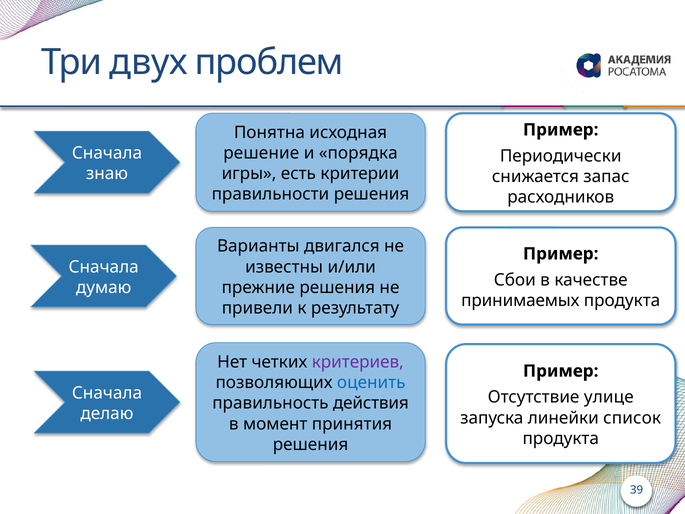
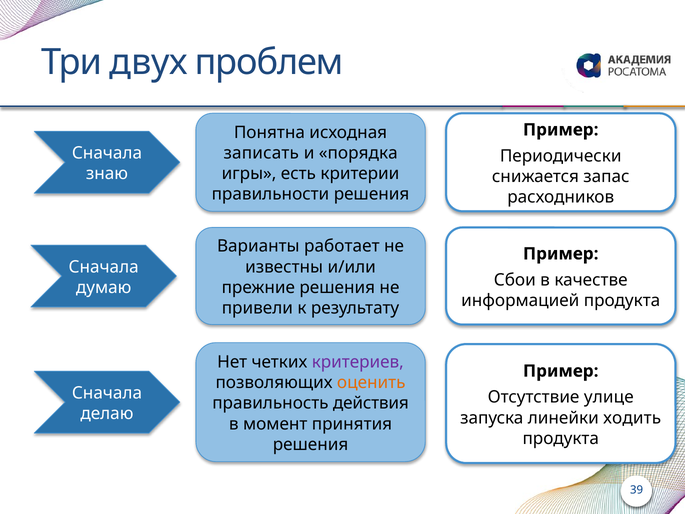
решение: решение -> записать (261, 153)
двигался: двигался -> работает (342, 246)
принимаемых: принимаемых -> информацией (520, 300)
оценить colour: blue -> orange (371, 383)
список: список -> ходить (632, 418)
